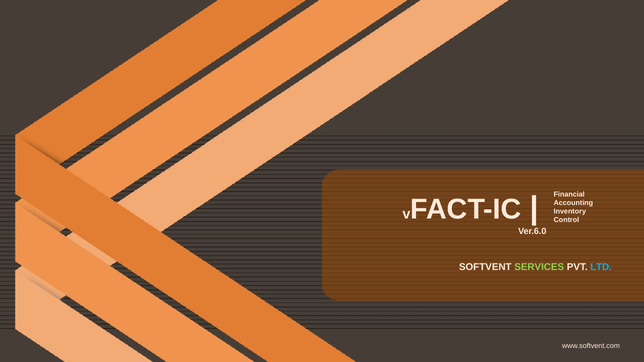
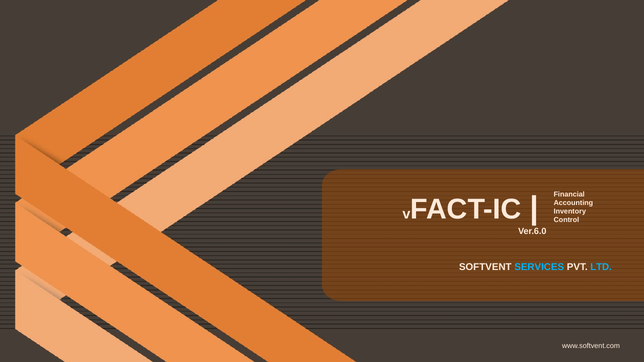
SERVICES colour: light green -> light blue (539, 267)
